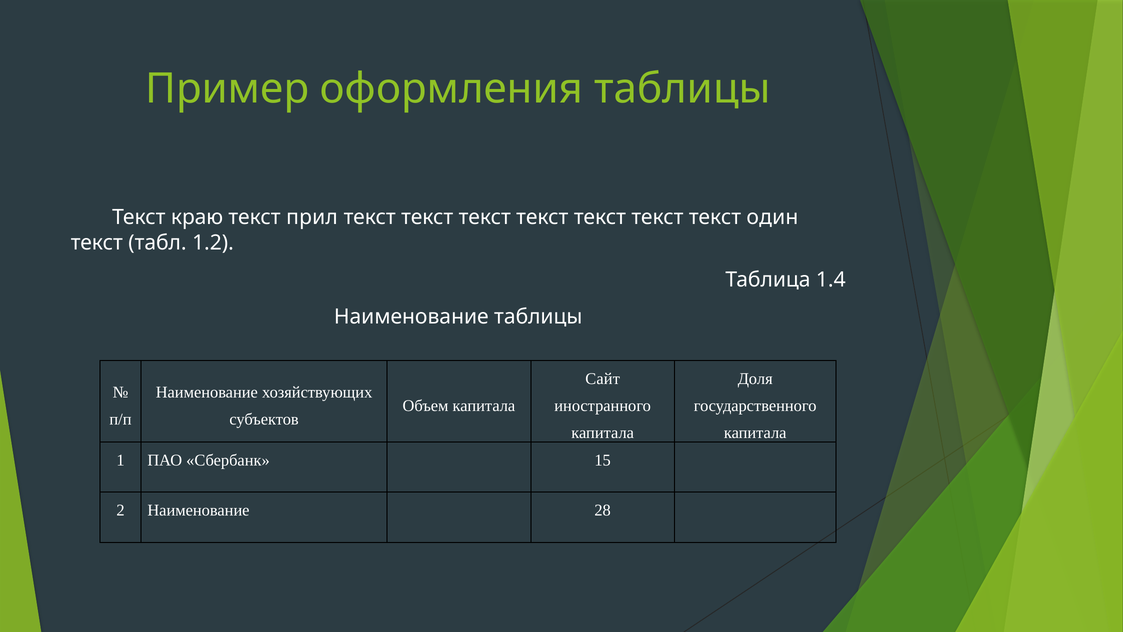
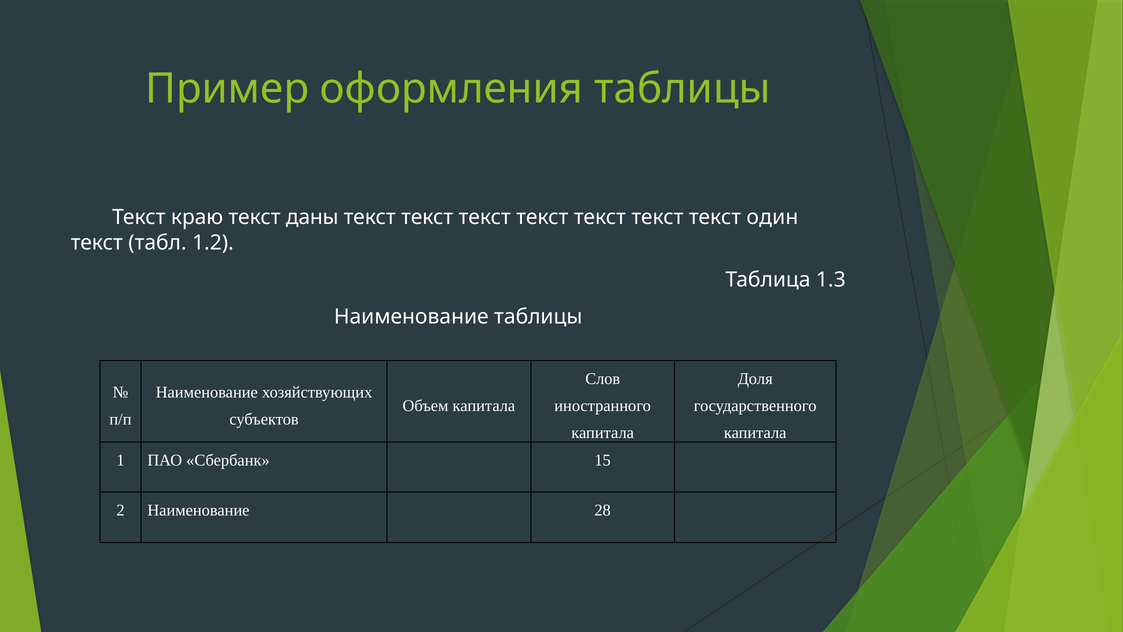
прил: прил -> даны (312, 217)
1.4: 1.4 -> 1.3 (831, 280)
Сайт: Сайт -> Слов (603, 379)
